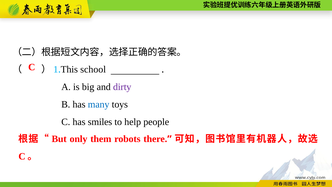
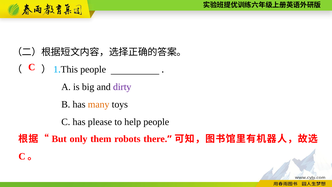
school: school -> people (93, 69)
many colour: blue -> orange (99, 104)
smiles: smiles -> please (100, 122)
